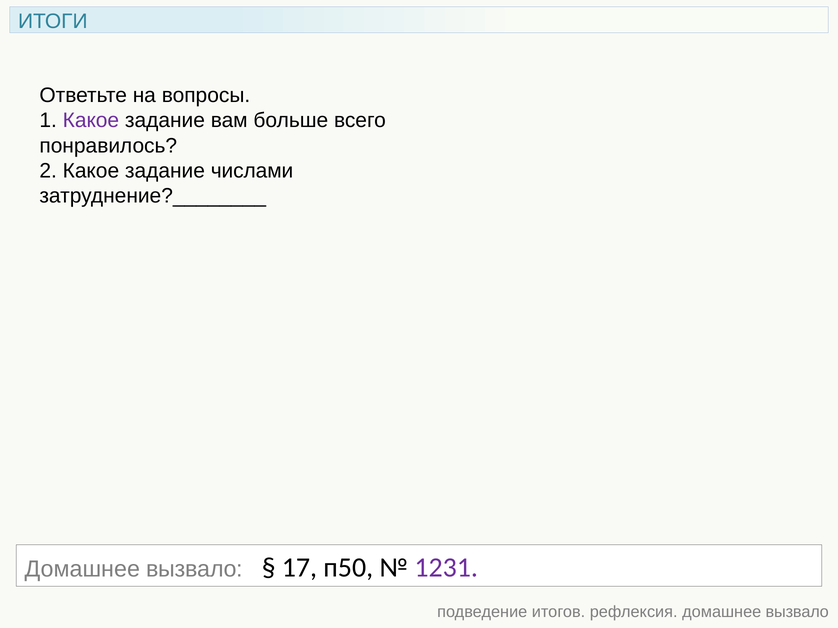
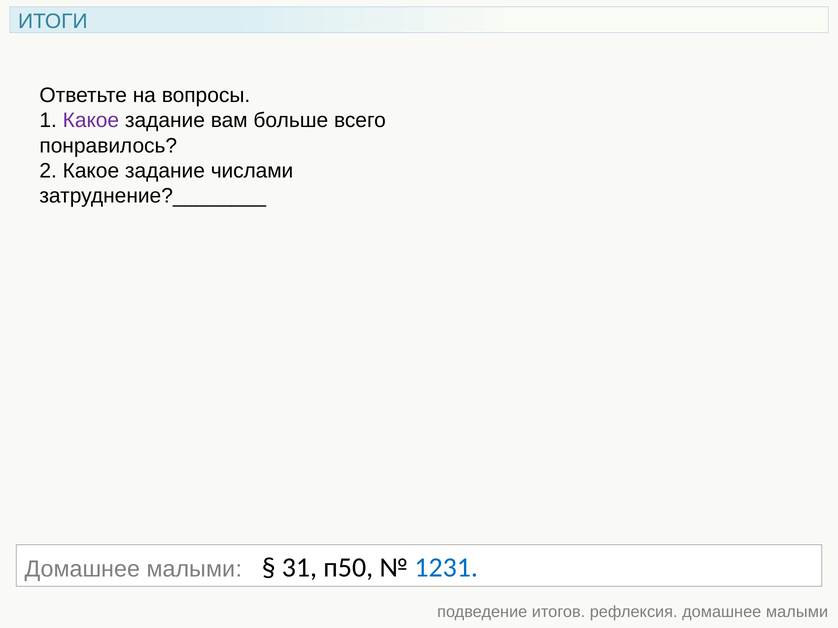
вызвало: вызвало -> малыми (194, 570)
17: 17 -> 31 (299, 568)
1231 colour: purple -> blue (446, 568)
рефлексия домашнее вызвало: вызвало -> малыми (797, 612)
